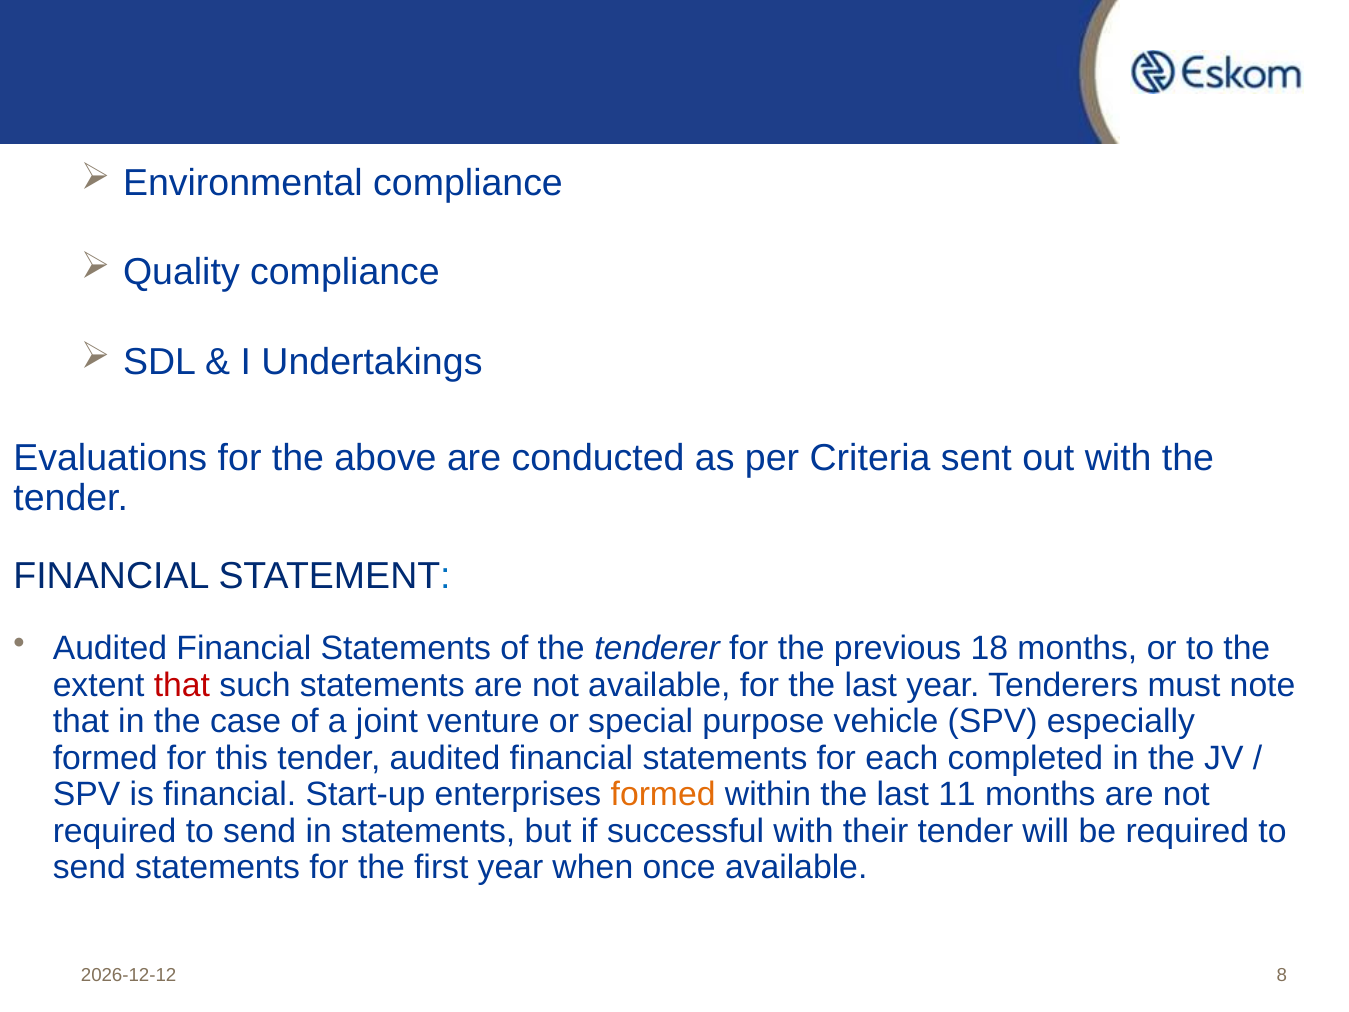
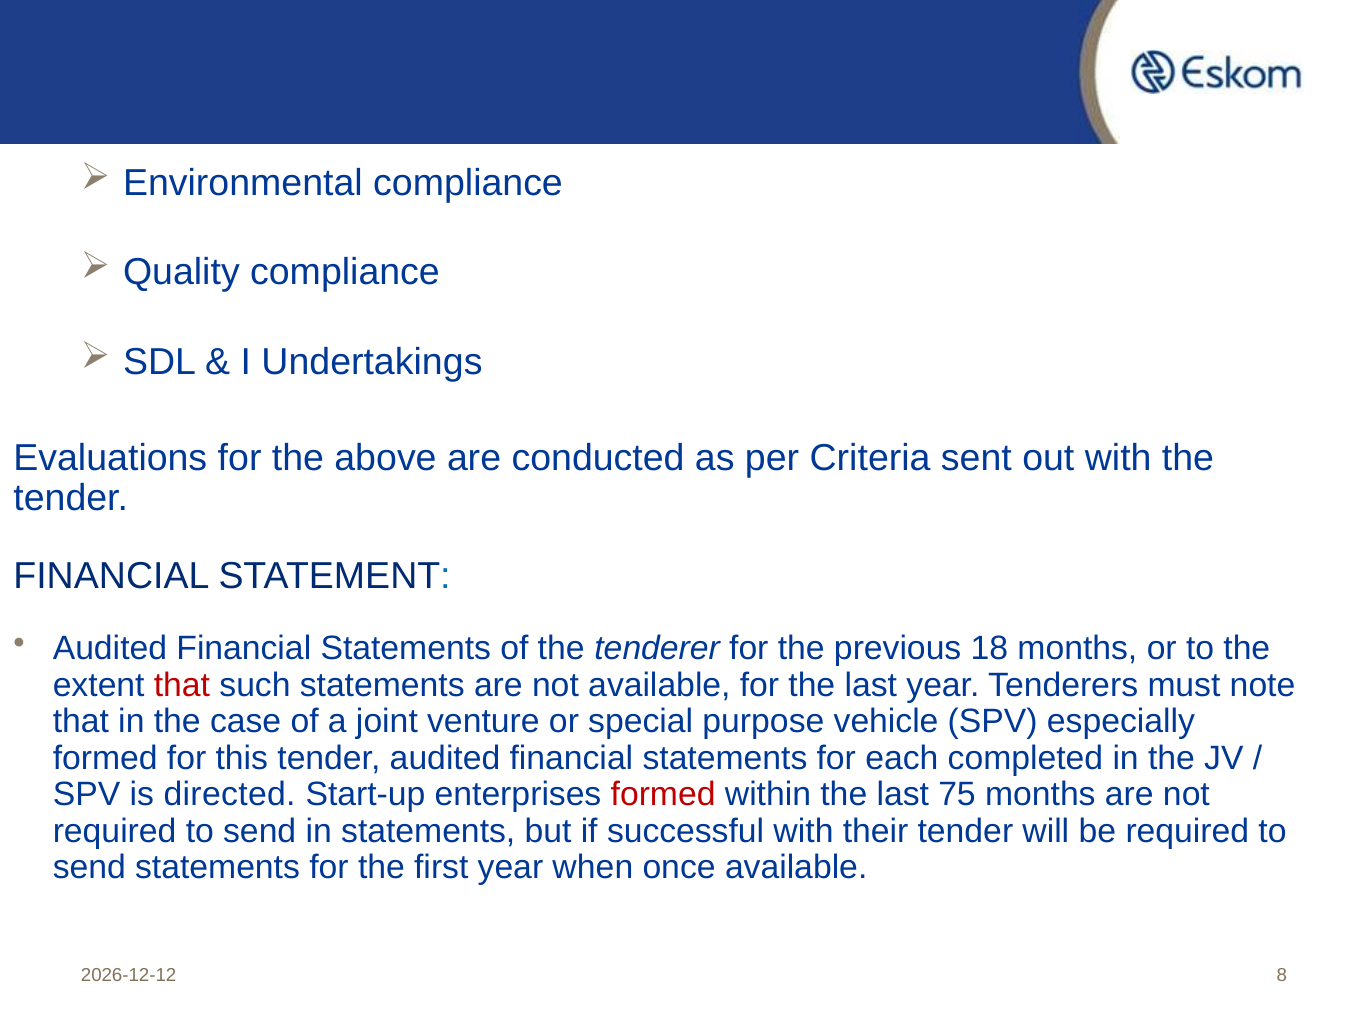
is financial: financial -> directed (230, 794)
formed colour: orange -> red (663, 794)
11: 11 -> 75 (957, 794)
